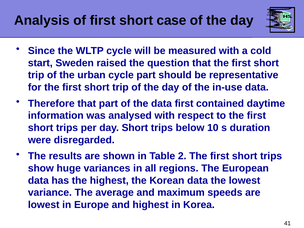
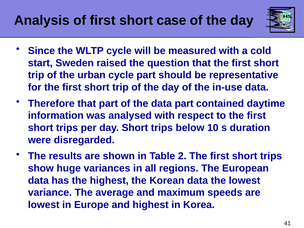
data first: first -> part (184, 103)
